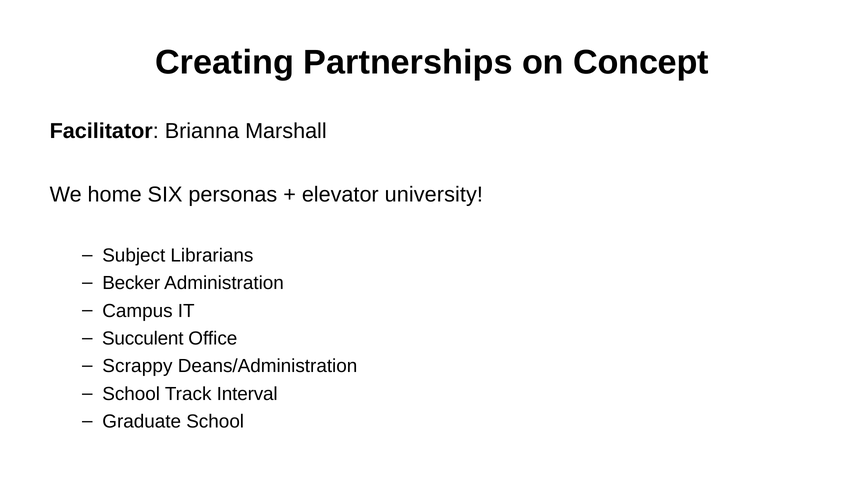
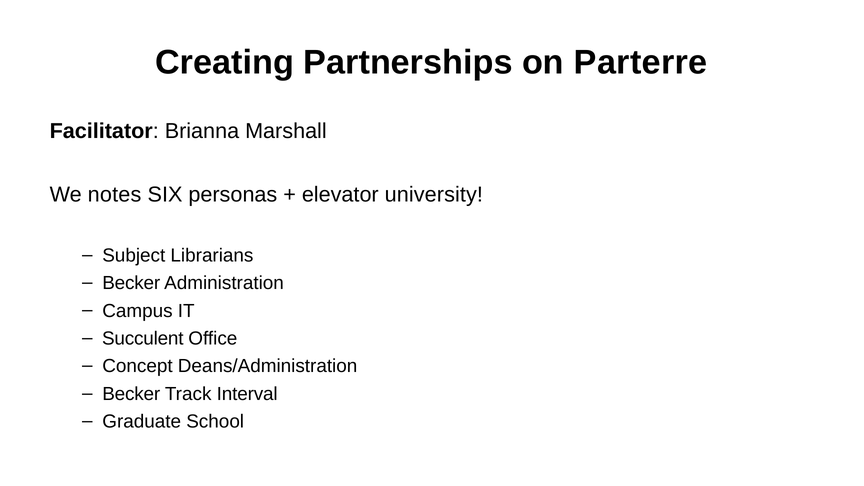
Concept: Concept -> Parterre (641, 62)
home: home -> notes (115, 194)
Scrappy: Scrappy -> Concept (138, 366)
School: School -> Becker (131, 394)
